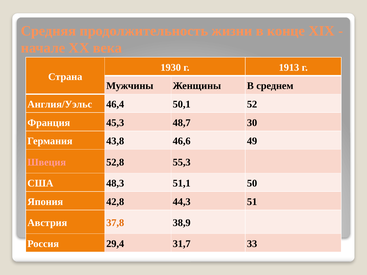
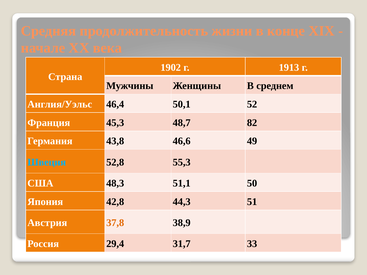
1930: 1930 -> 1902 (171, 68)
30: 30 -> 82 (252, 123)
Швеция colour: pink -> light blue (47, 162)
